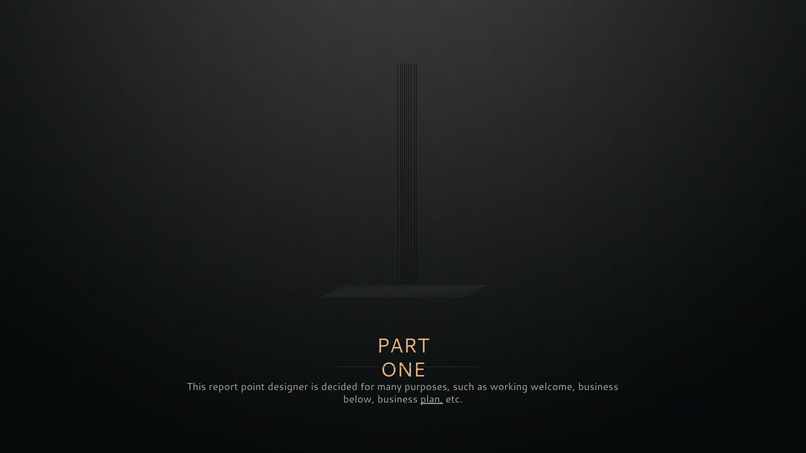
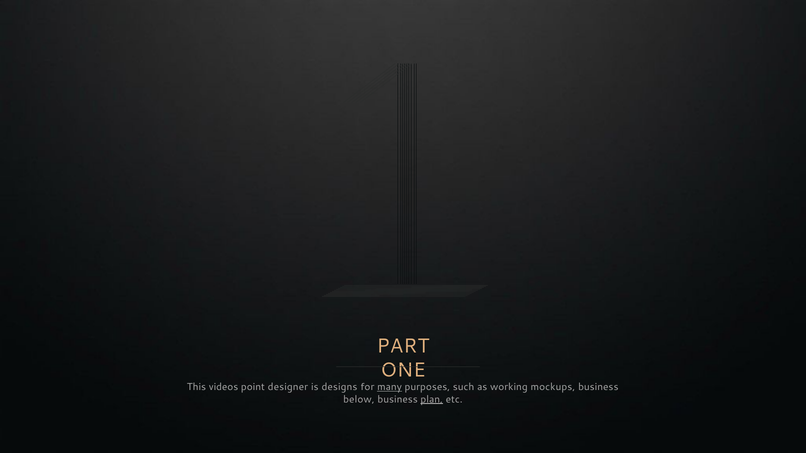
report: report -> videos (224, 387)
decided: decided -> designs (339, 387)
many underline: none -> present (390, 387)
welcome: welcome -> mockups (553, 387)
